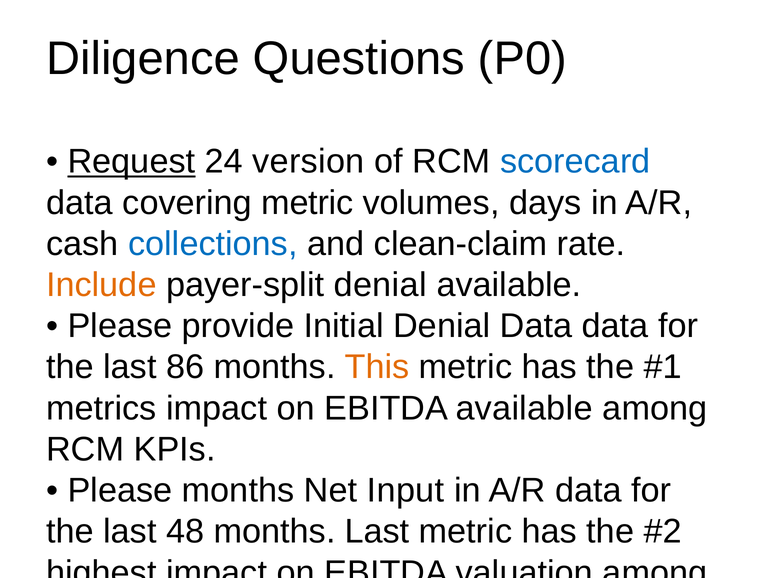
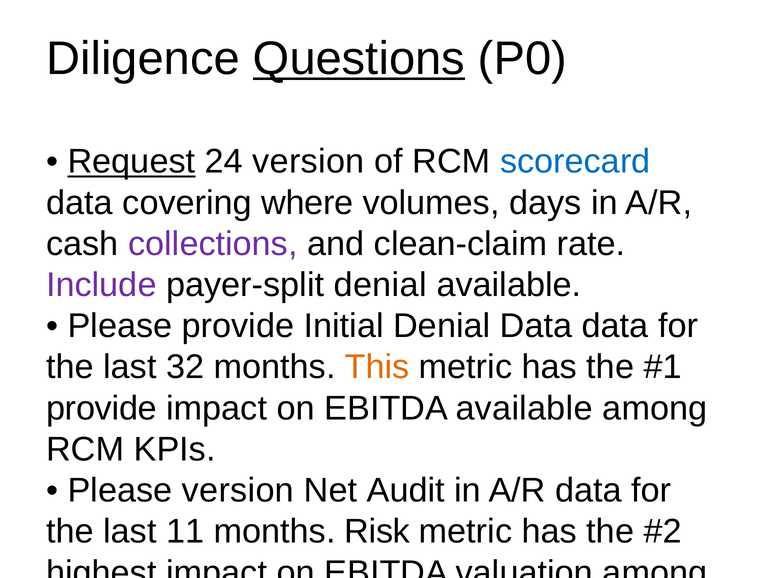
Questions underline: none -> present (359, 59)
covering metric: metric -> where (307, 203)
collections colour: blue -> purple (213, 244)
Include colour: orange -> purple (101, 285)
86: 86 -> 32 (185, 367)
metrics: metrics -> provide (101, 408)
Please months: months -> version (238, 491)
Input: Input -> Audit (406, 491)
48: 48 -> 11 (185, 532)
months Last: Last -> Risk (377, 532)
